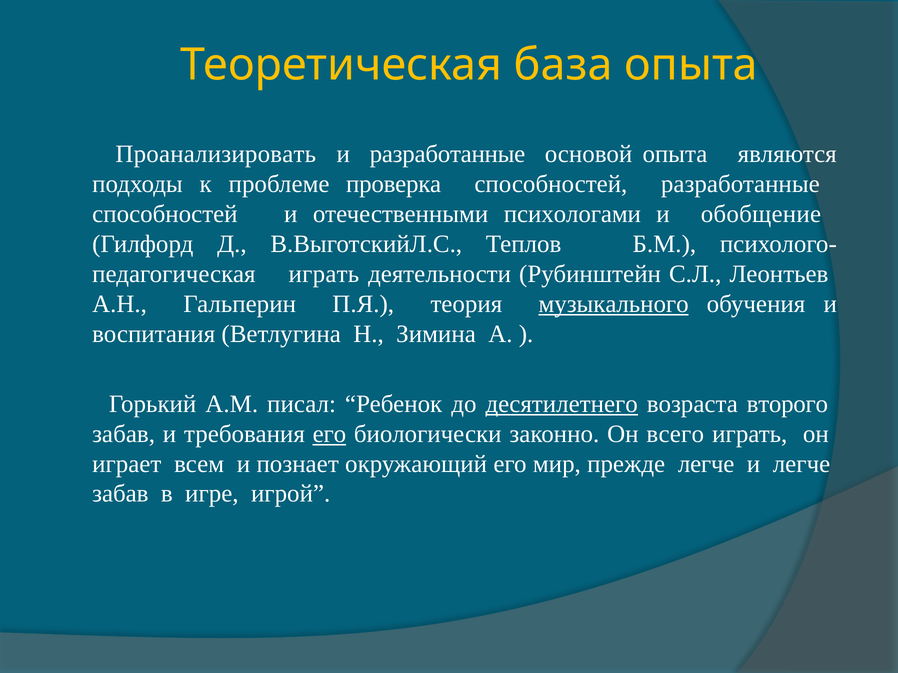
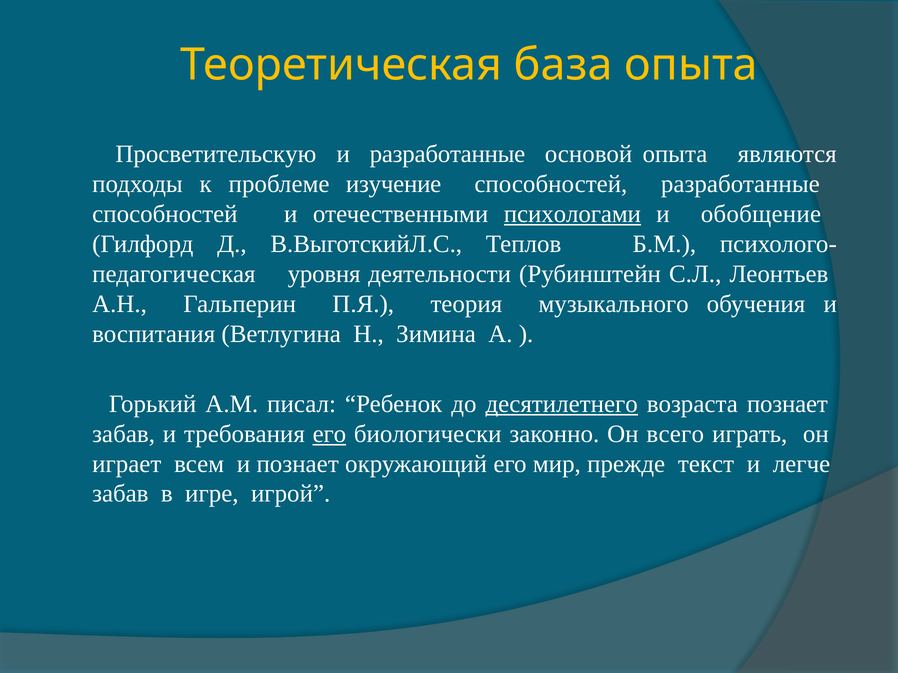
Проанализировать: Проанализировать -> Просветительскую (216, 154)
проверка: проверка -> изучение (394, 184)
психологами underline: none -> present (572, 214)
играть: играть -> уровня (324, 274)
музыкального underline: present -> none (614, 304)
возраста второго: второго -> познает (787, 404)
прежде легче: легче -> текст (706, 464)
